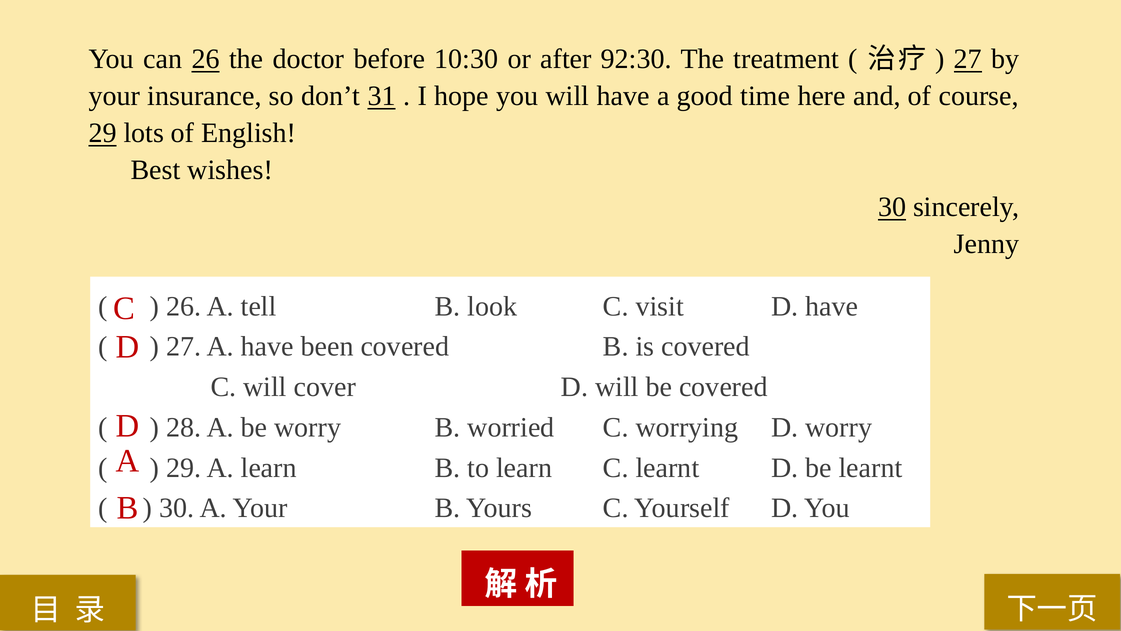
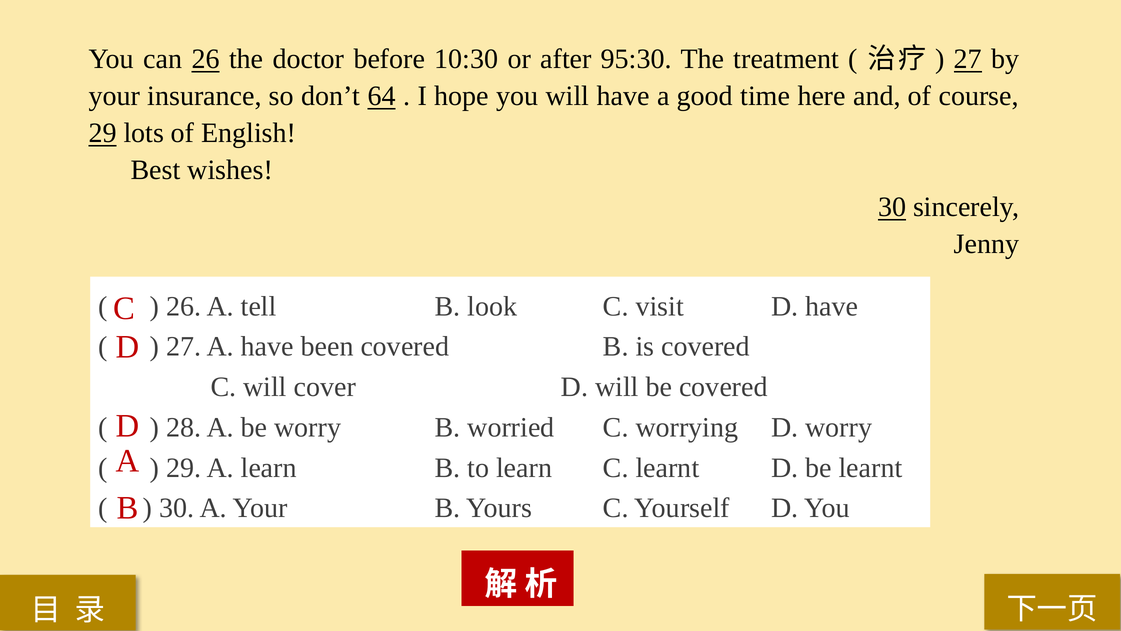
92:30: 92:30 -> 95:30 (636, 59)
31: 31 -> 64 (382, 96)
